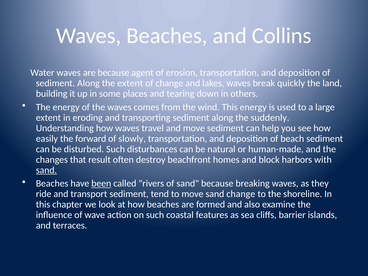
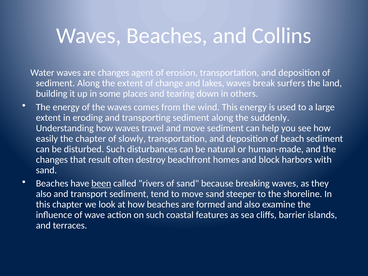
are because: because -> changes (114, 73)
quickly: quickly -> surfers (291, 83)
the forward: forward -> chapter (91, 139)
sand underline: present -> none (46, 170)
ride: ride -> also (44, 194)
sand change: change -> steeper (241, 194)
